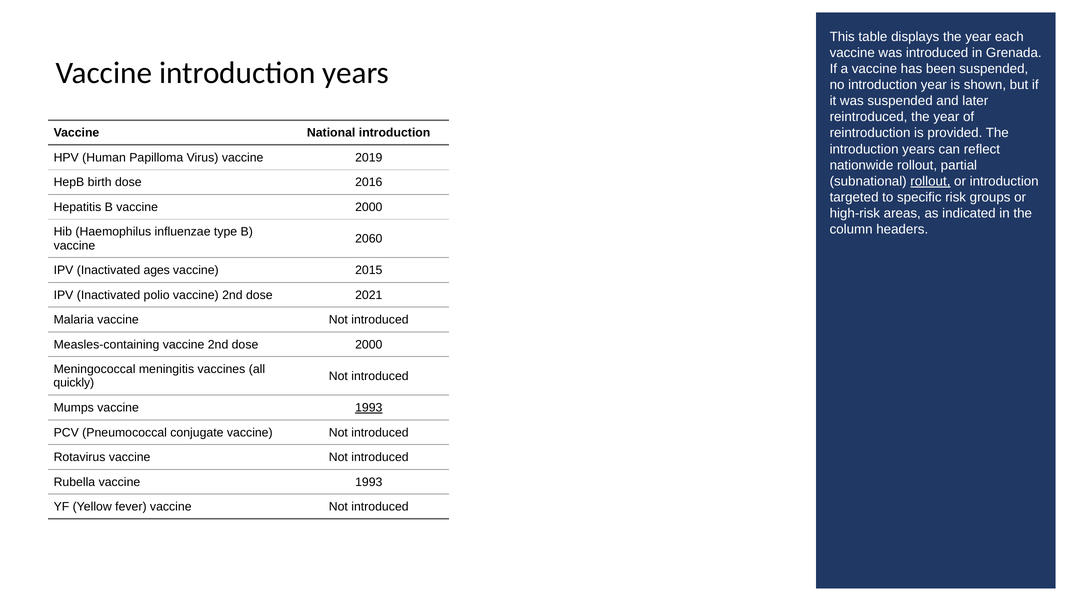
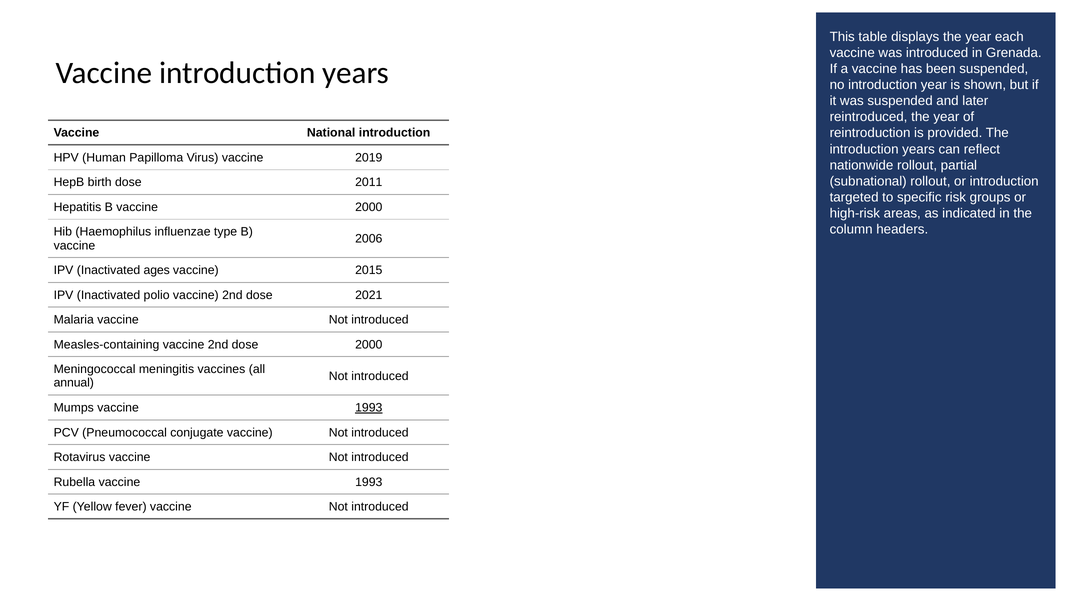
rollout underline: present -> none (930, 181)
2016: 2016 -> 2011 (369, 182)
2060: 2060 -> 2006 (369, 239)
quickly: quickly -> annual (74, 383)
